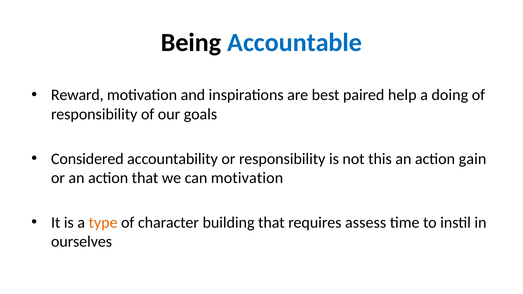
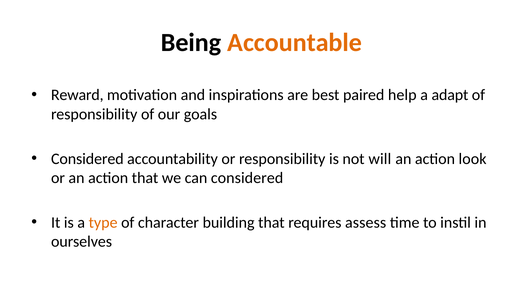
Accountable colour: blue -> orange (295, 43)
doing: doing -> adapt (450, 95)
this: this -> will (380, 159)
gain: gain -> look (473, 159)
can motivation: motivation -> considered (247, 178)
